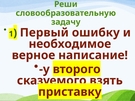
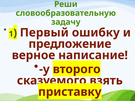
необходимое: необходимое -> предложение (70, 44)
